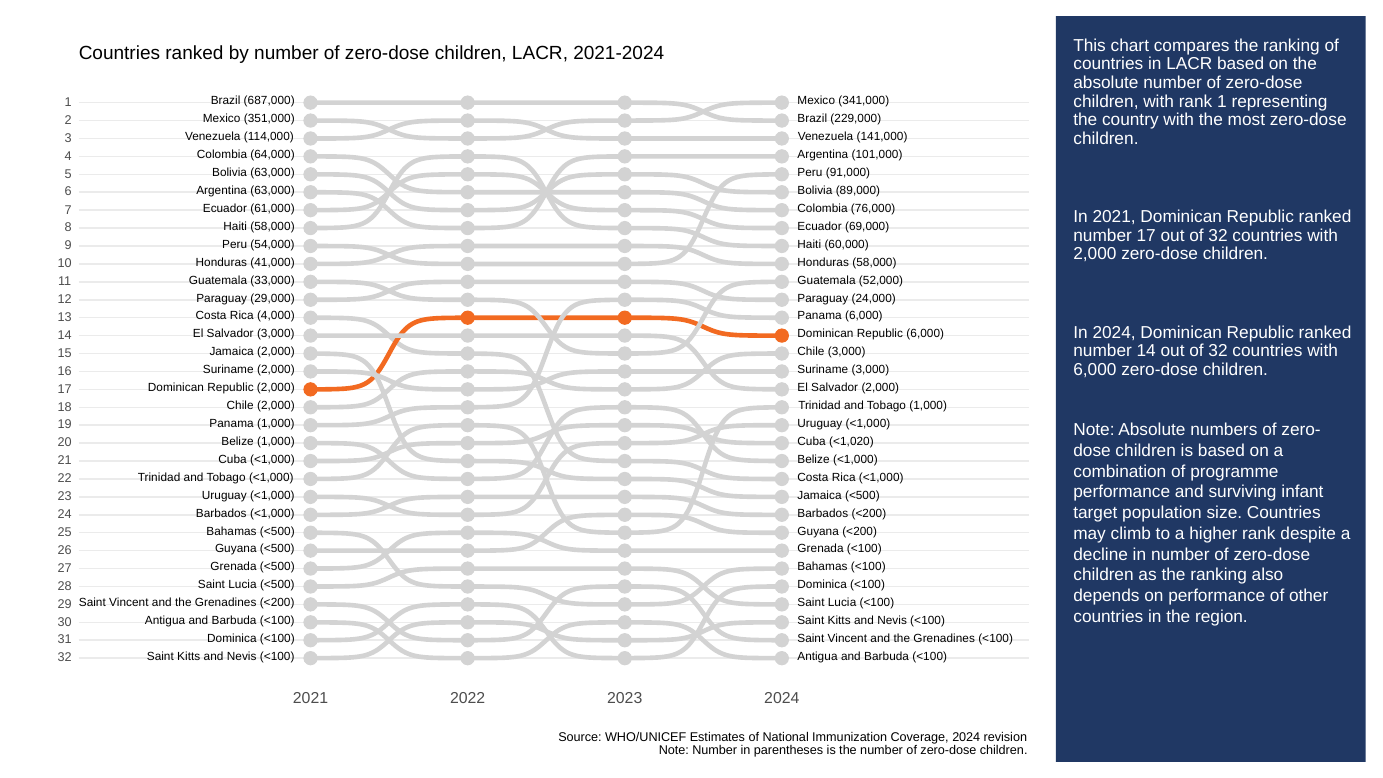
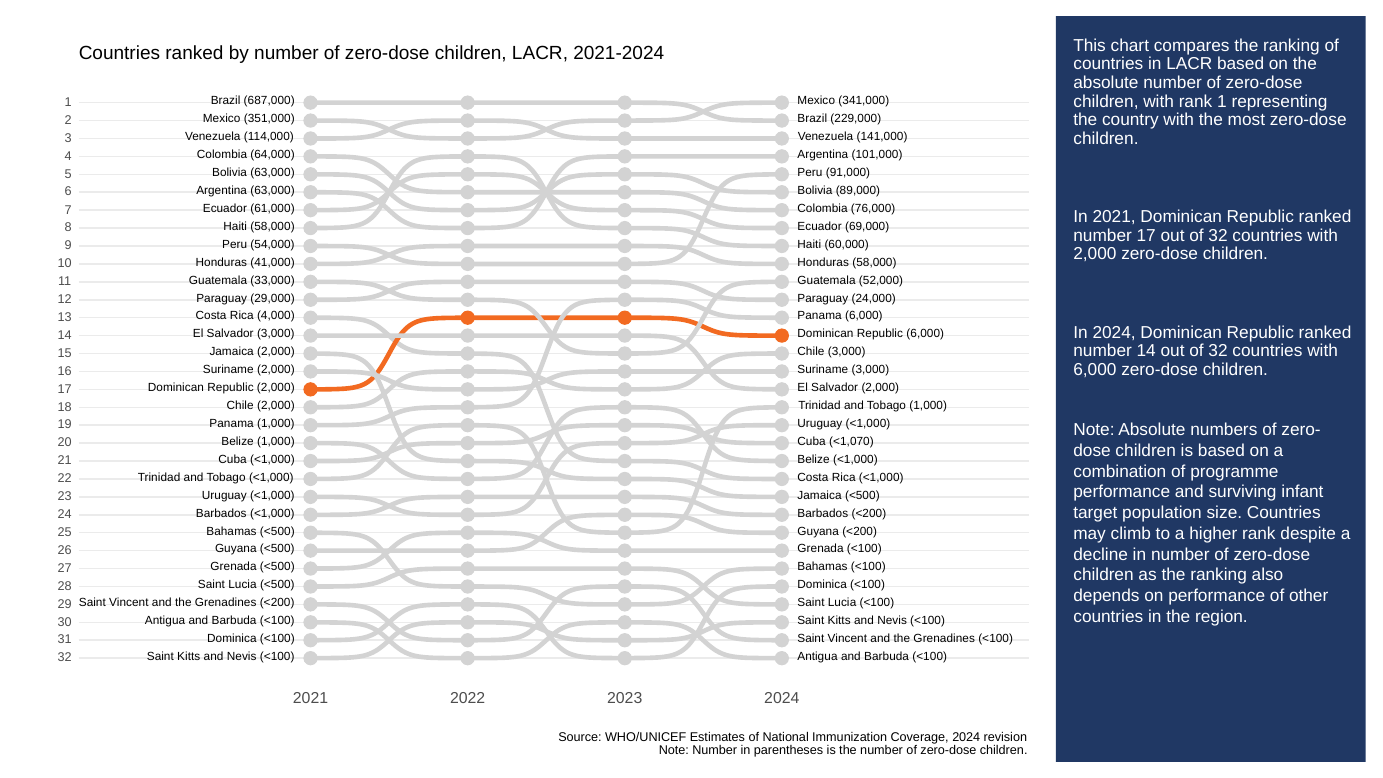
<1,020: <1,020 -> <1,070 (851, 441)
